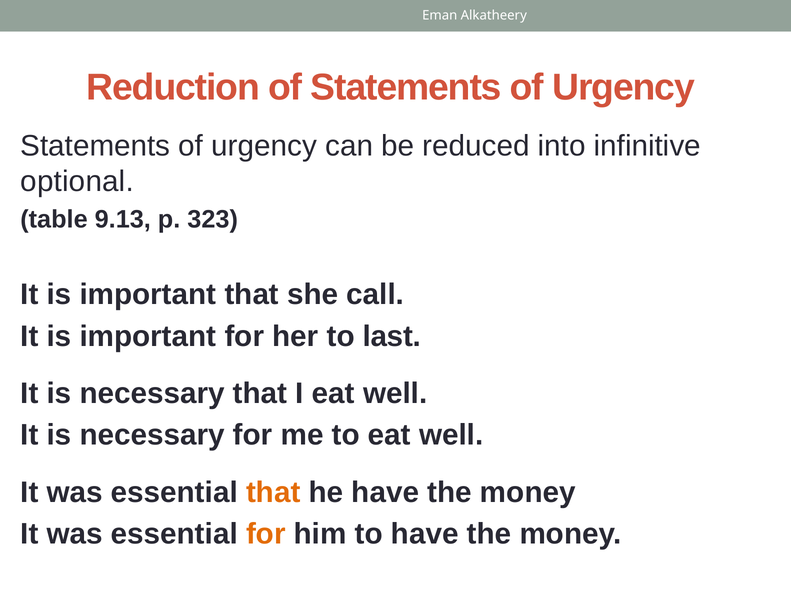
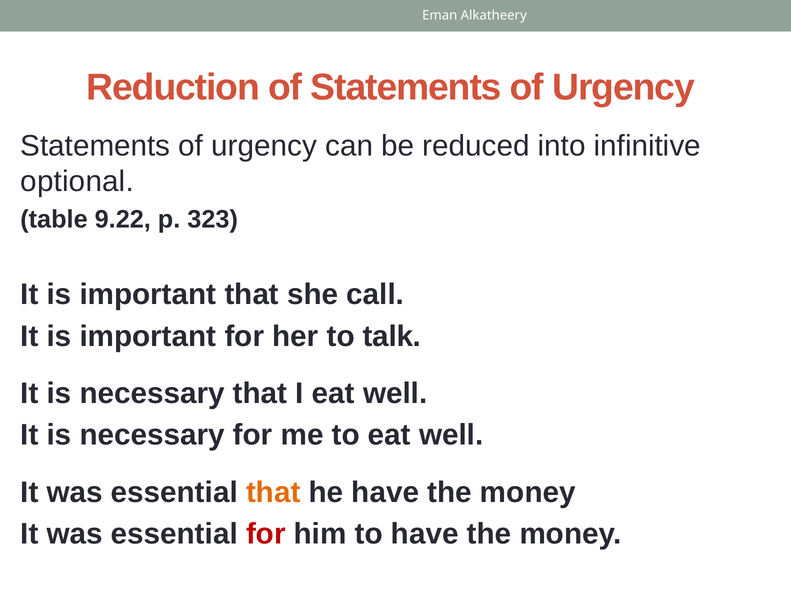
9.13: 9.13 -> 9.22 (123, 220)
last: last -> talk (392, 336)
for colour: orange -> red (266, 534)
